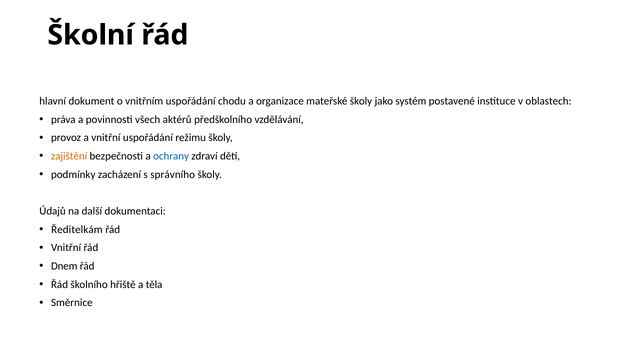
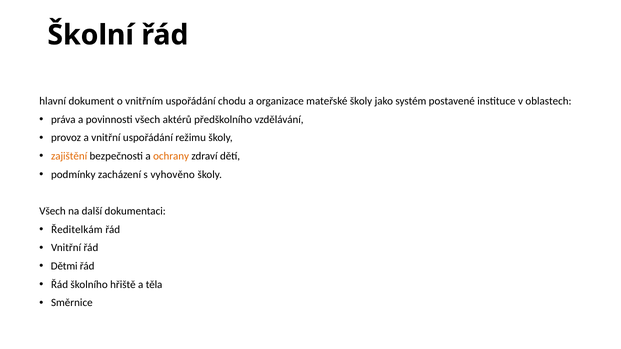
ochrany colour: blue -> orange (171, 156)
správního: správního -> vyhověno (173, 175)
Údajů: Údajů -> Všech (53, 211)
Dnem: Dnem -> Dětmi (64, 266)
